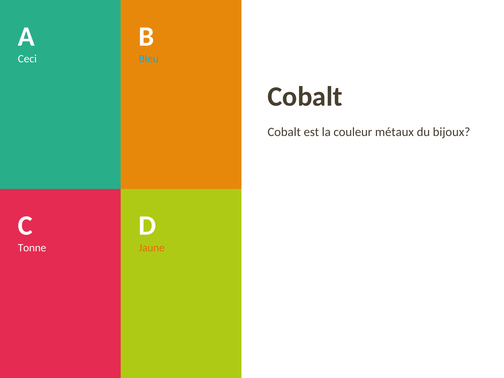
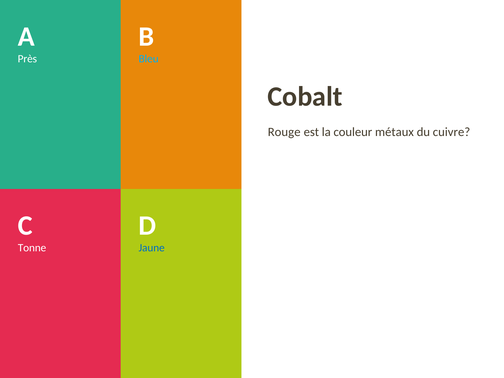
Ceci: Ceci -> Près (27, 59)
Cobalt: Cobalt -> Rouge (284, 132)
bijoux: bijoux -> cuivre (451, 132)
Jaune colour: orange -> blue (152, 248)
